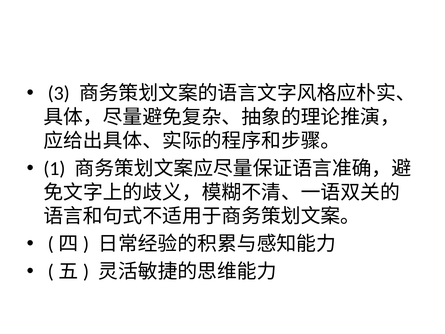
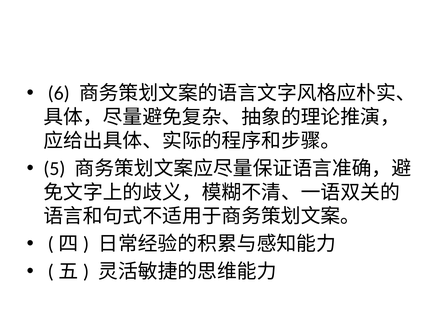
3: 3 -> 6 (59, 93)
1: 1 -> 5 (54, 169)
